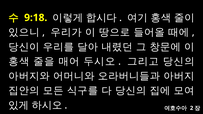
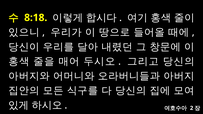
9:18: 9:18 -> 8:18 (36, 18)
